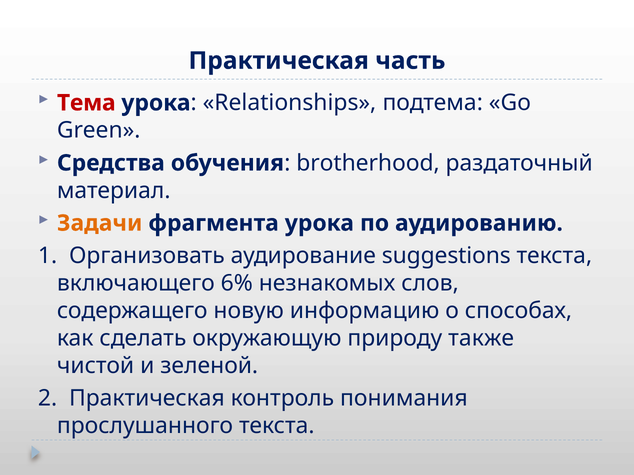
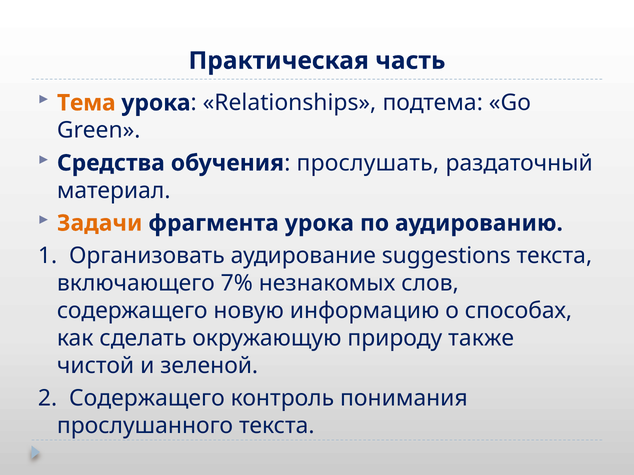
Тема colour: red -> orange (86, 103)
brotherhood: brotherhood -> прослушать (368, 163)
6%: 6% -> 7% (237, 284)
2 Практическая: Практическая -> Содержащего (147, 399)
